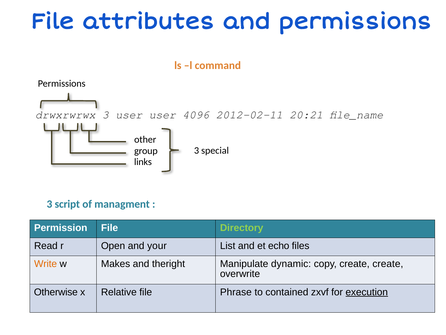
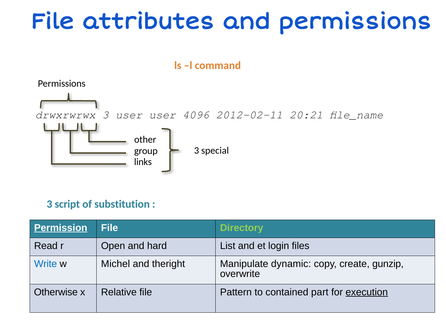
managment: managment -> substitution (122, 204)
Permission underline: none -> present (61, 227)
your: your -> hard (157, 245)
echo: echo -> login (279, 245)
Write colour: orange -> blue (46, 263)
Makes: Makes -> Michel (116, 263)
create create: create -> gunzip (388, 263)
Phrase: Phrase -> Pattern (236, 292)
zxvf: zxvf -> part (320, 292)
